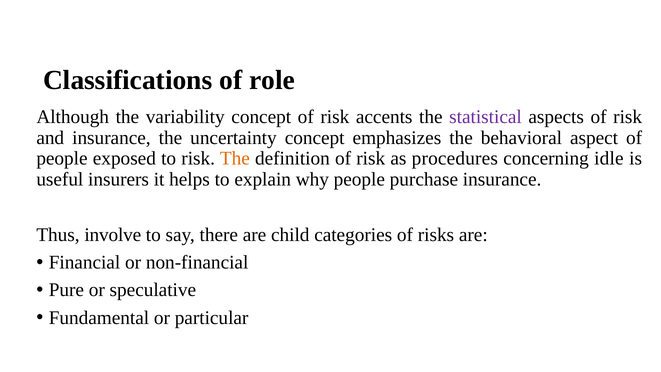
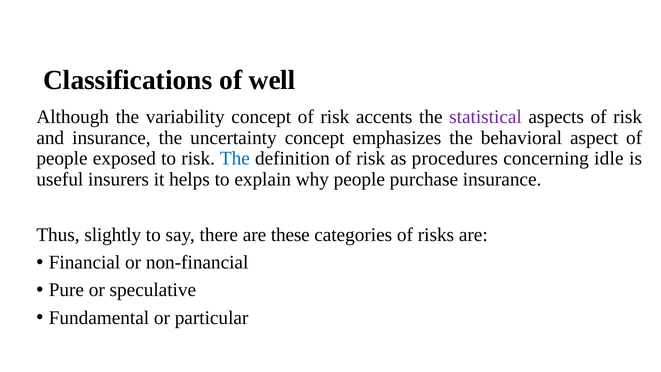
role: role -> well (272, 80)
The colour: orange -> blue (235, 158)
involve: involve -> slightly (113, 235)
child: child -> these (290, 235)
